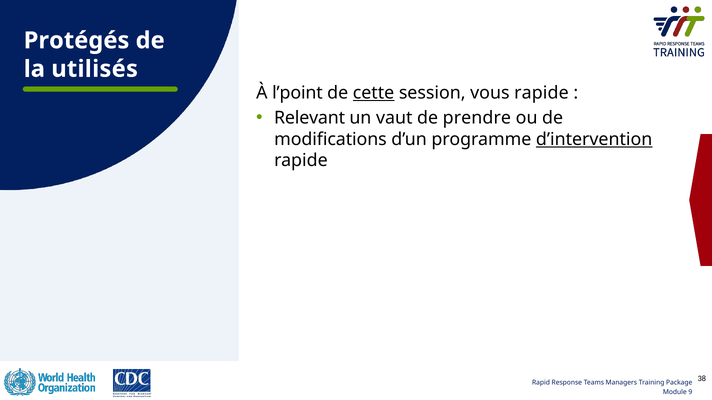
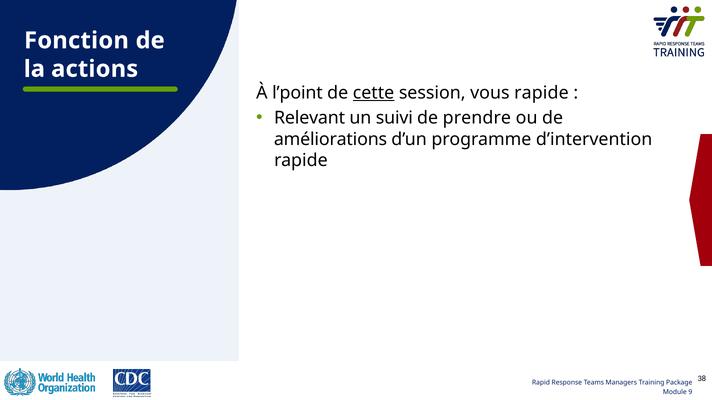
Protégés: Protégés -> Fonction (76, 41)
utilisés: utilisés -> actions (95, 69)
vaut: vaut -> suivi (394, 118)
modifications: modifications -> améliorations (331, 139)
d’intervention underline: present -> none (594, 139)
